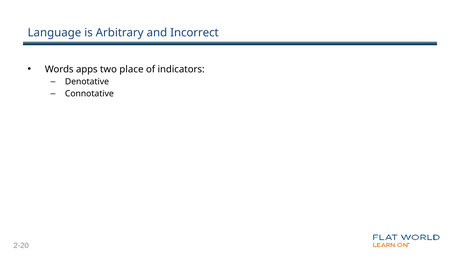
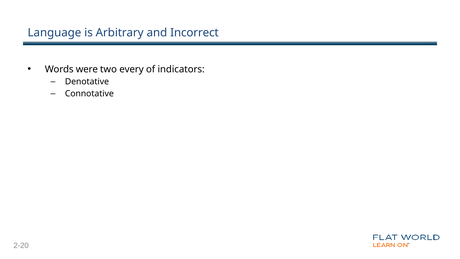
apps: apps -> were (87, 69)
place: place -> every (132, 69)
